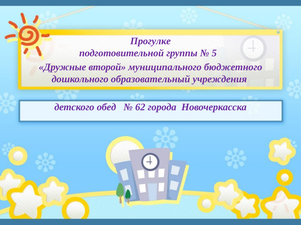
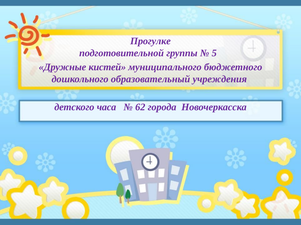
второй: второй -> кистей (107, 67)
обед: обед -> часа (106, 107)
